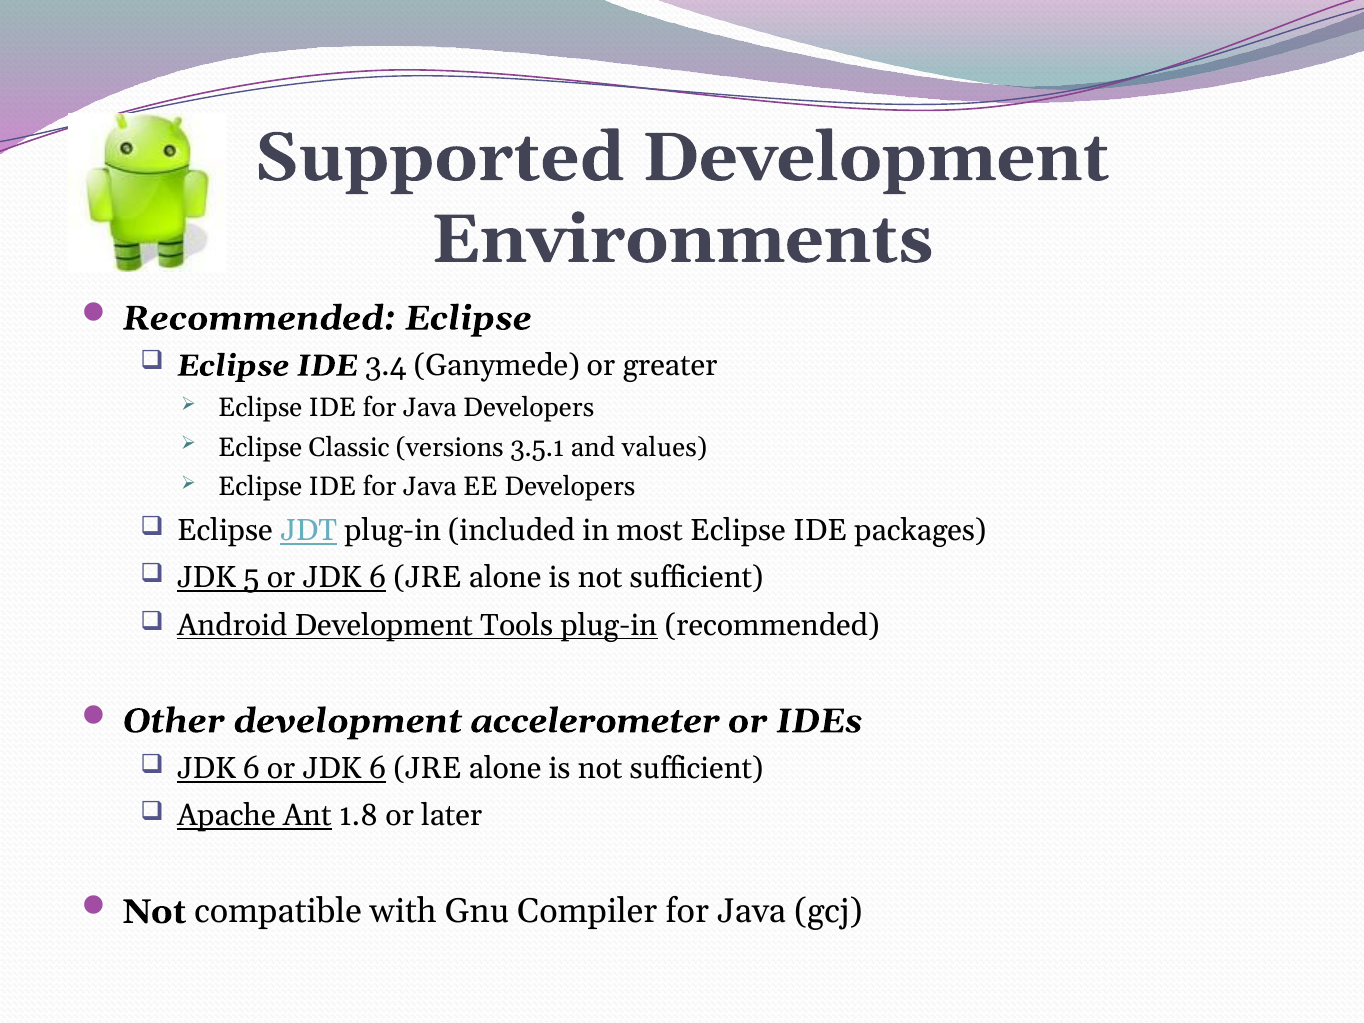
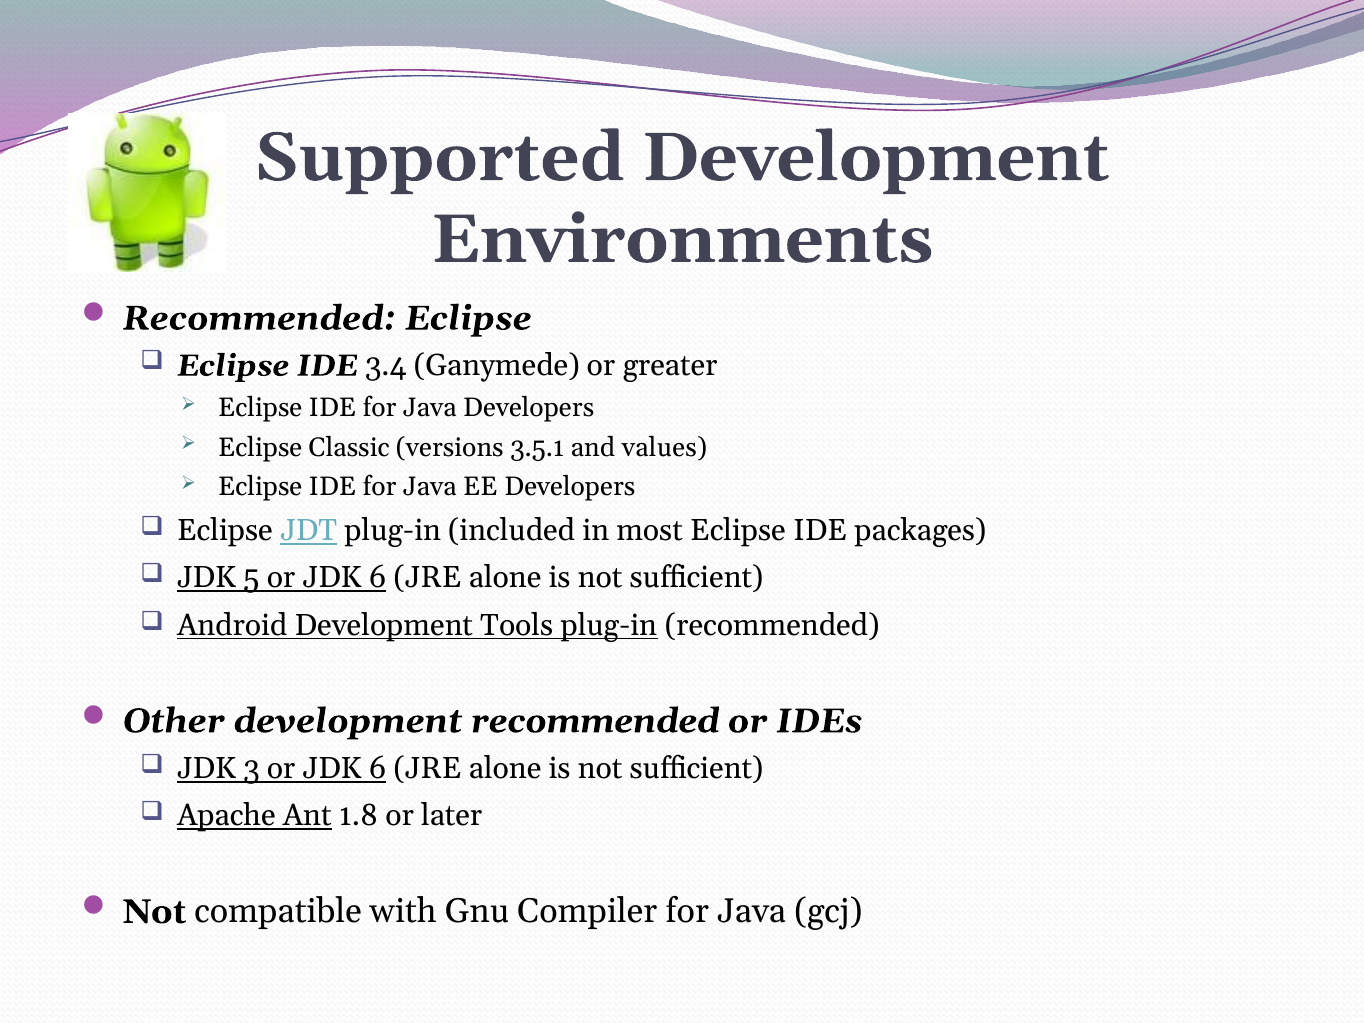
development accelerometer: accelerometer -> recommended (595, 721)
6: 6 -> 3 (252, 768)
